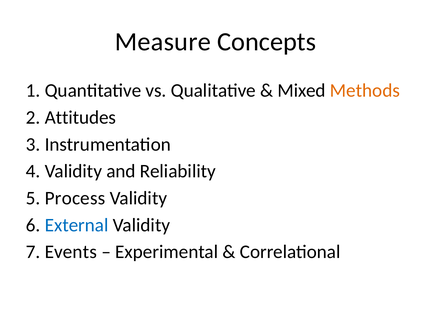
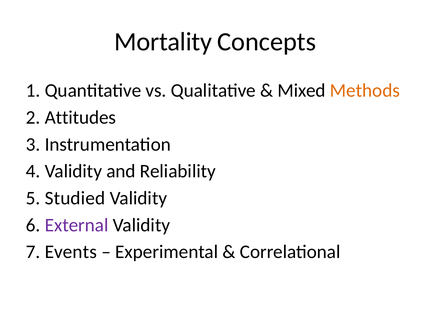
Measure: Measure -> Mortality (163, 42)
Process: Process -> Studied (75, 198)
External colour: blue -> purple (77, 225)
